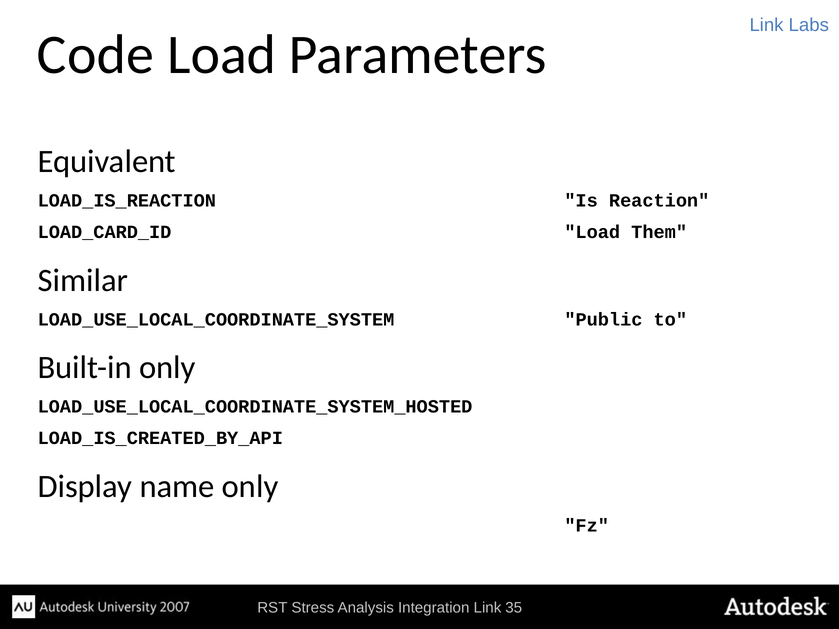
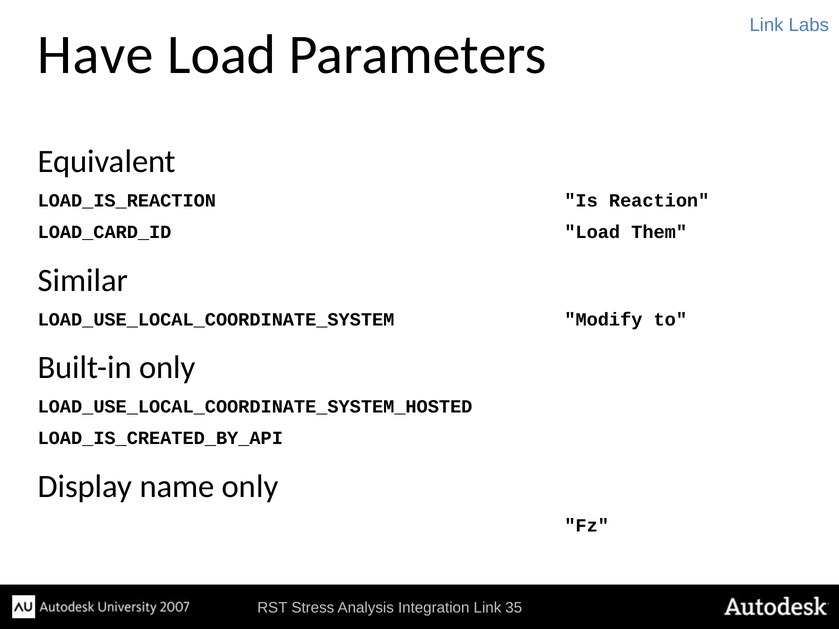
Code: Code -> Have (95, 55)
Public: Public -> Modify (603, 320)
